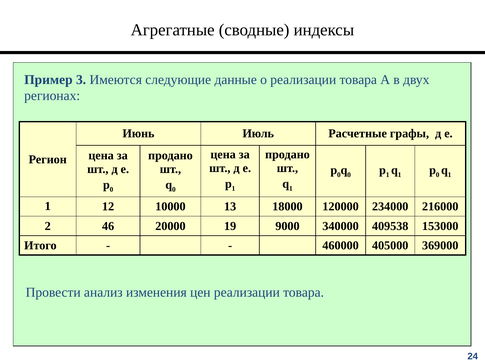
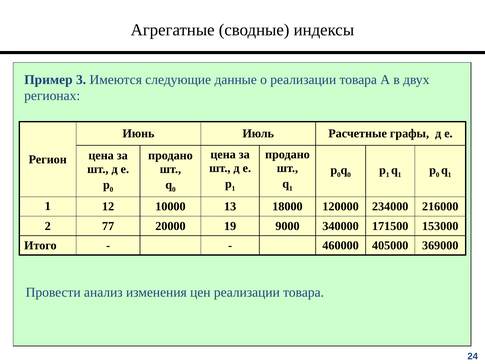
46: 46 -> 77 (108, 226)
409538: 409538 -> 171500 (390, 226)
